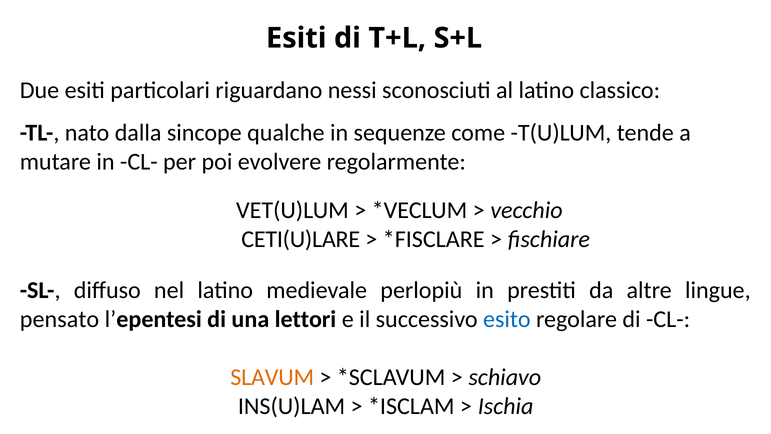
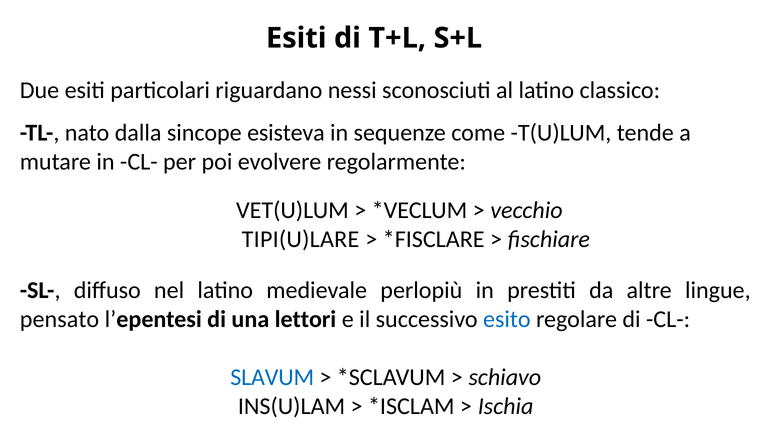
qualche: qualche -> esisteva (286, 133)
CETI(U)LARE: CETI(U)LARE -> TIPI(U)LARE (301, 239)
SLAVUM colour: orange -> blue (272, 377)
